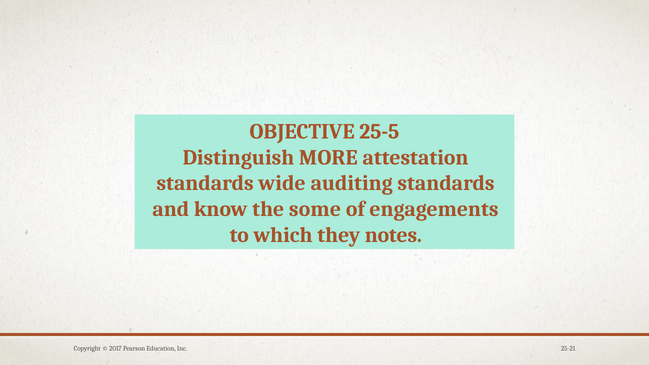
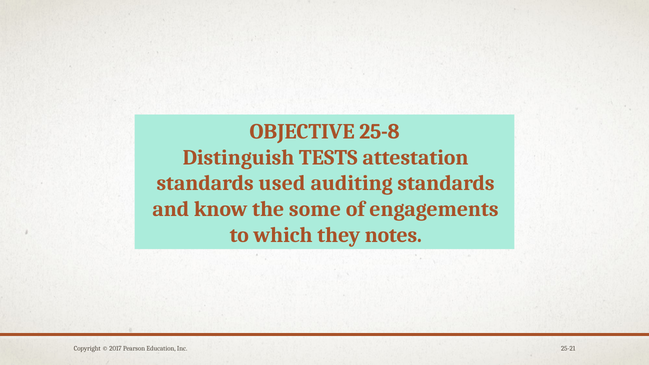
25-5: 25-5 -> 25-8 (379, 131)
MORE: MORE -> TESTS (328, 157)
wide: wide -> used (282, 183)
